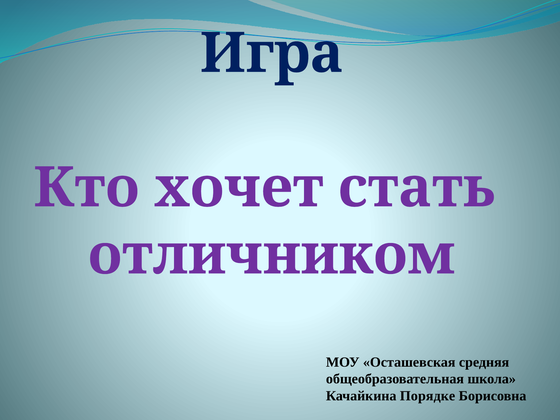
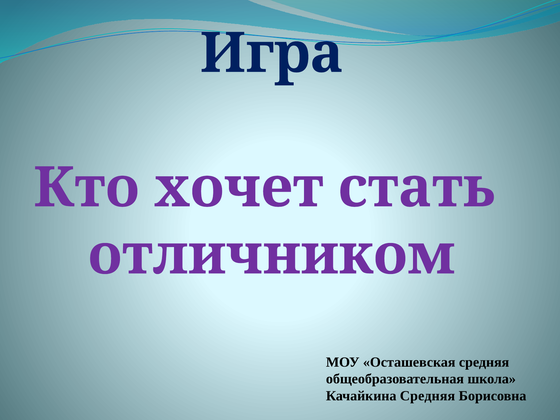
Качайкина Порядке: Порядке -> Средняя (428, 396)
